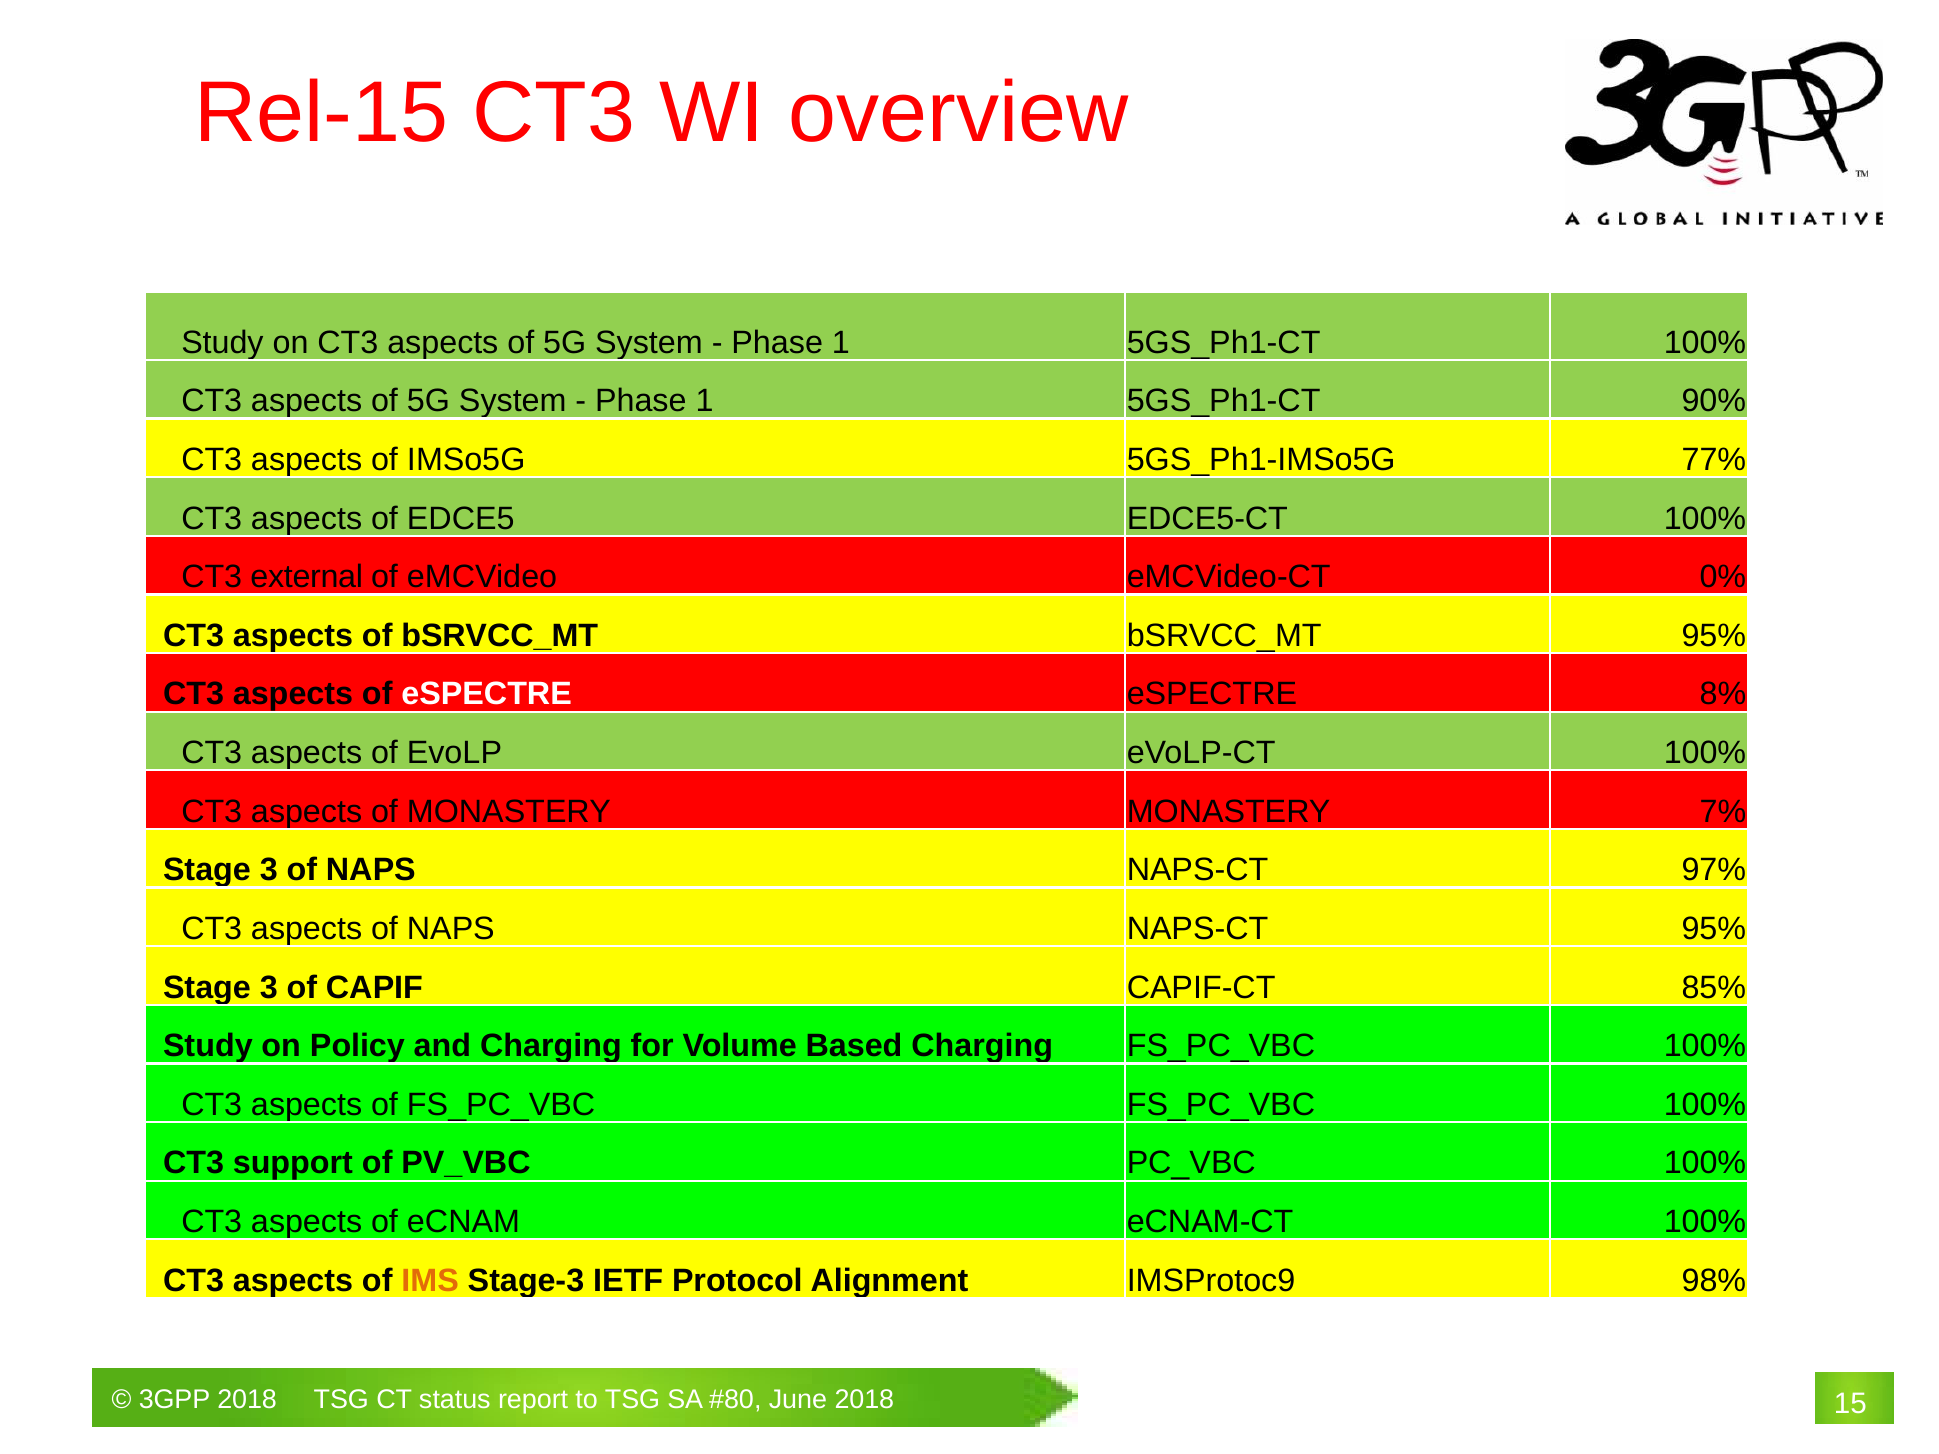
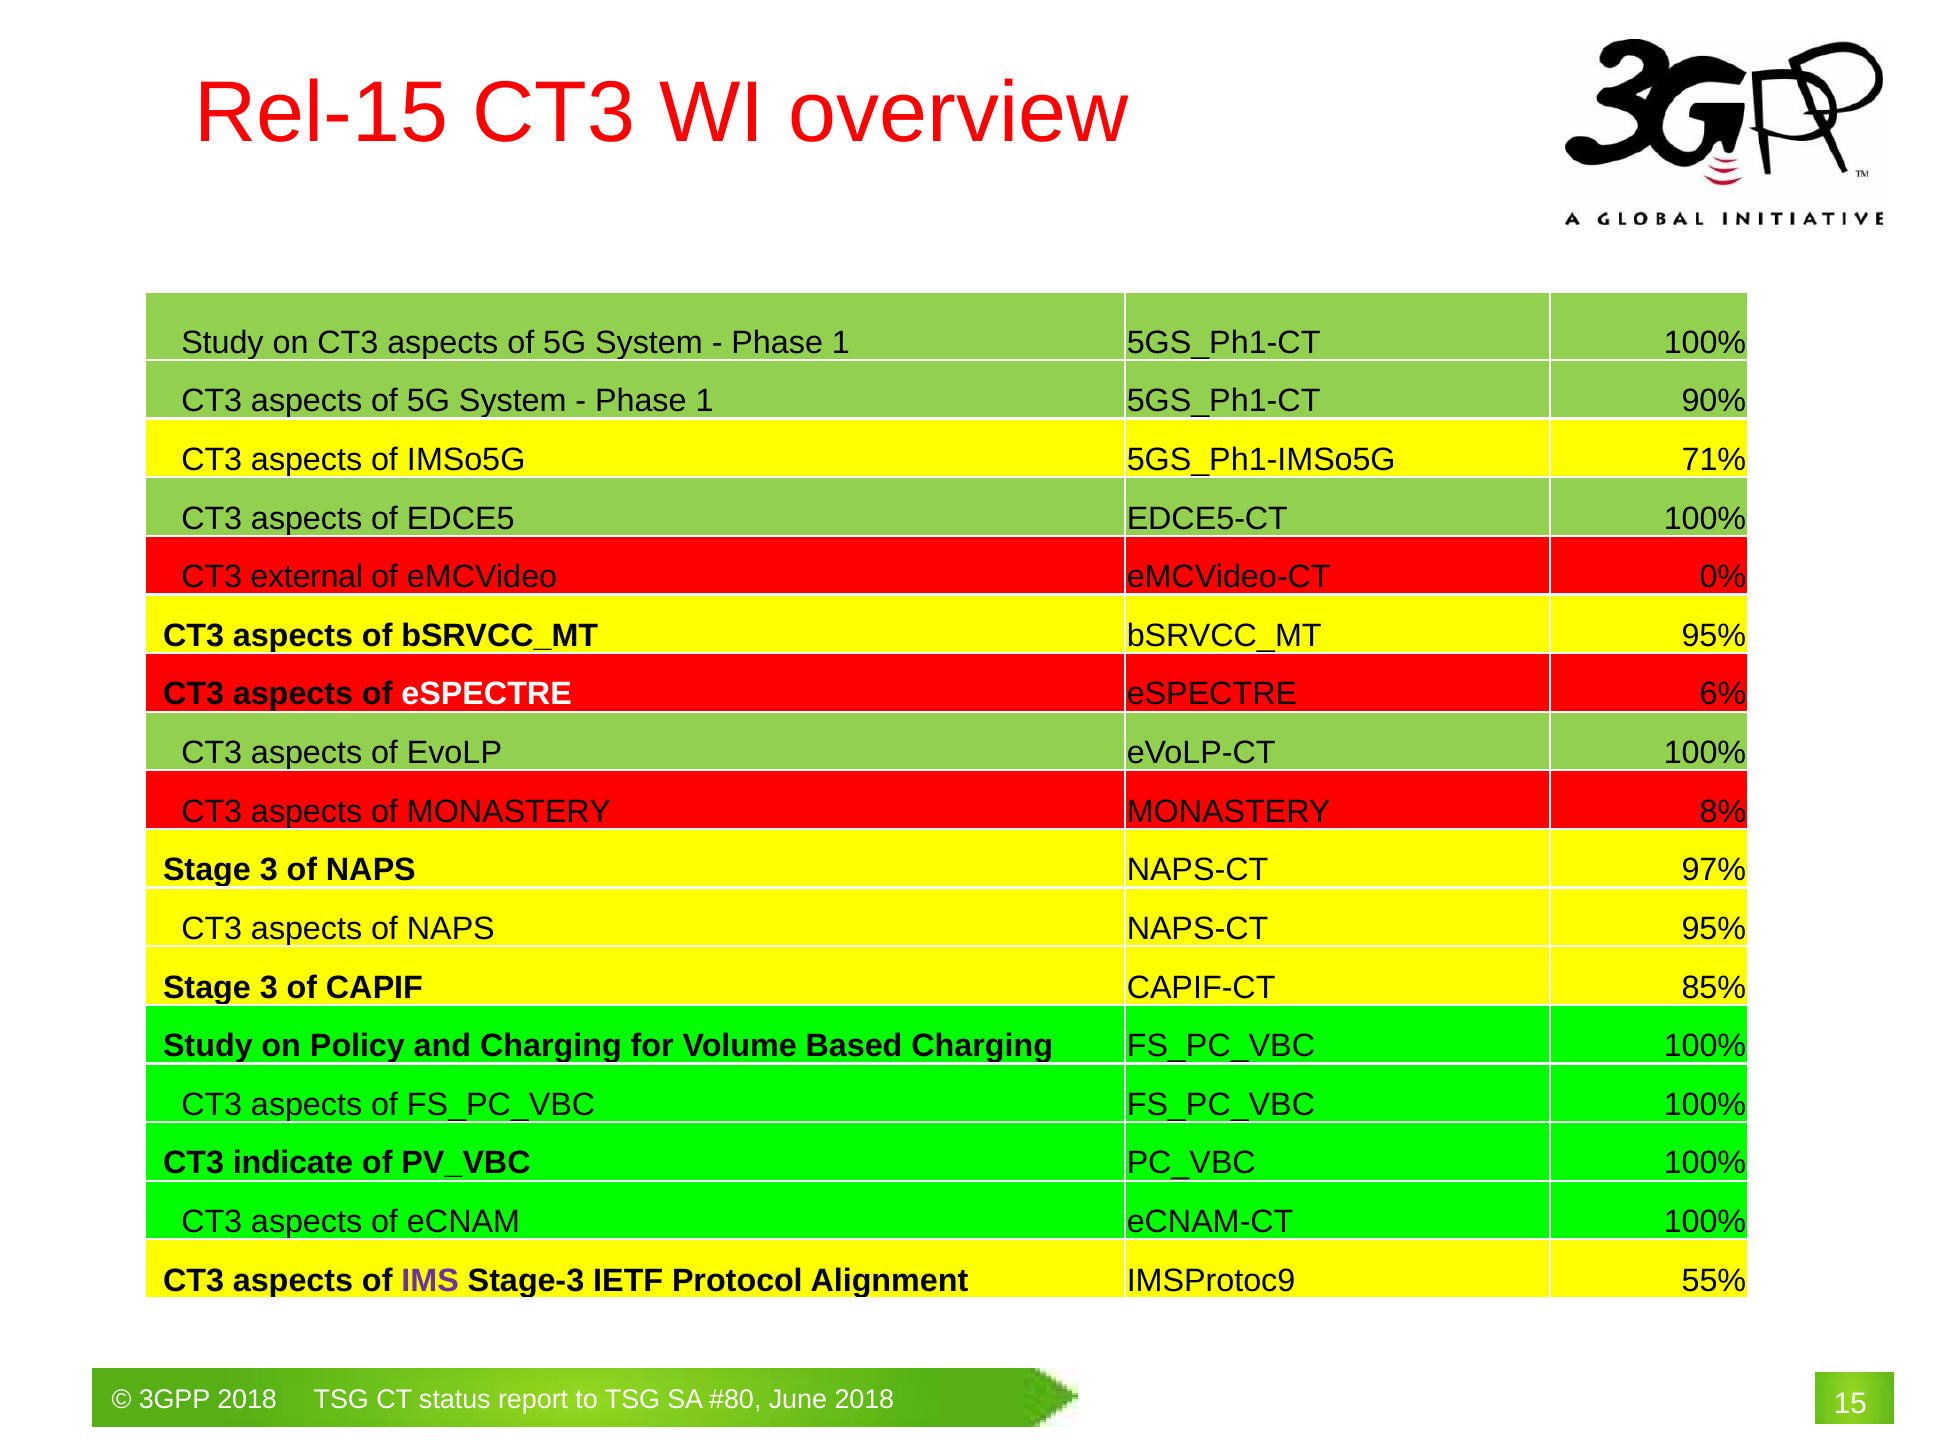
77%: 77% -> 71% (1714, 460)
8%: 8% -> 6% (1723, 694)
7%: 7% -> 8% (1723, 812)
support: support -> indicate (293, 1163)
IMS colour: orange -> purple (430, 1281)
98%: 98% -> 55% (1714, 1281)
